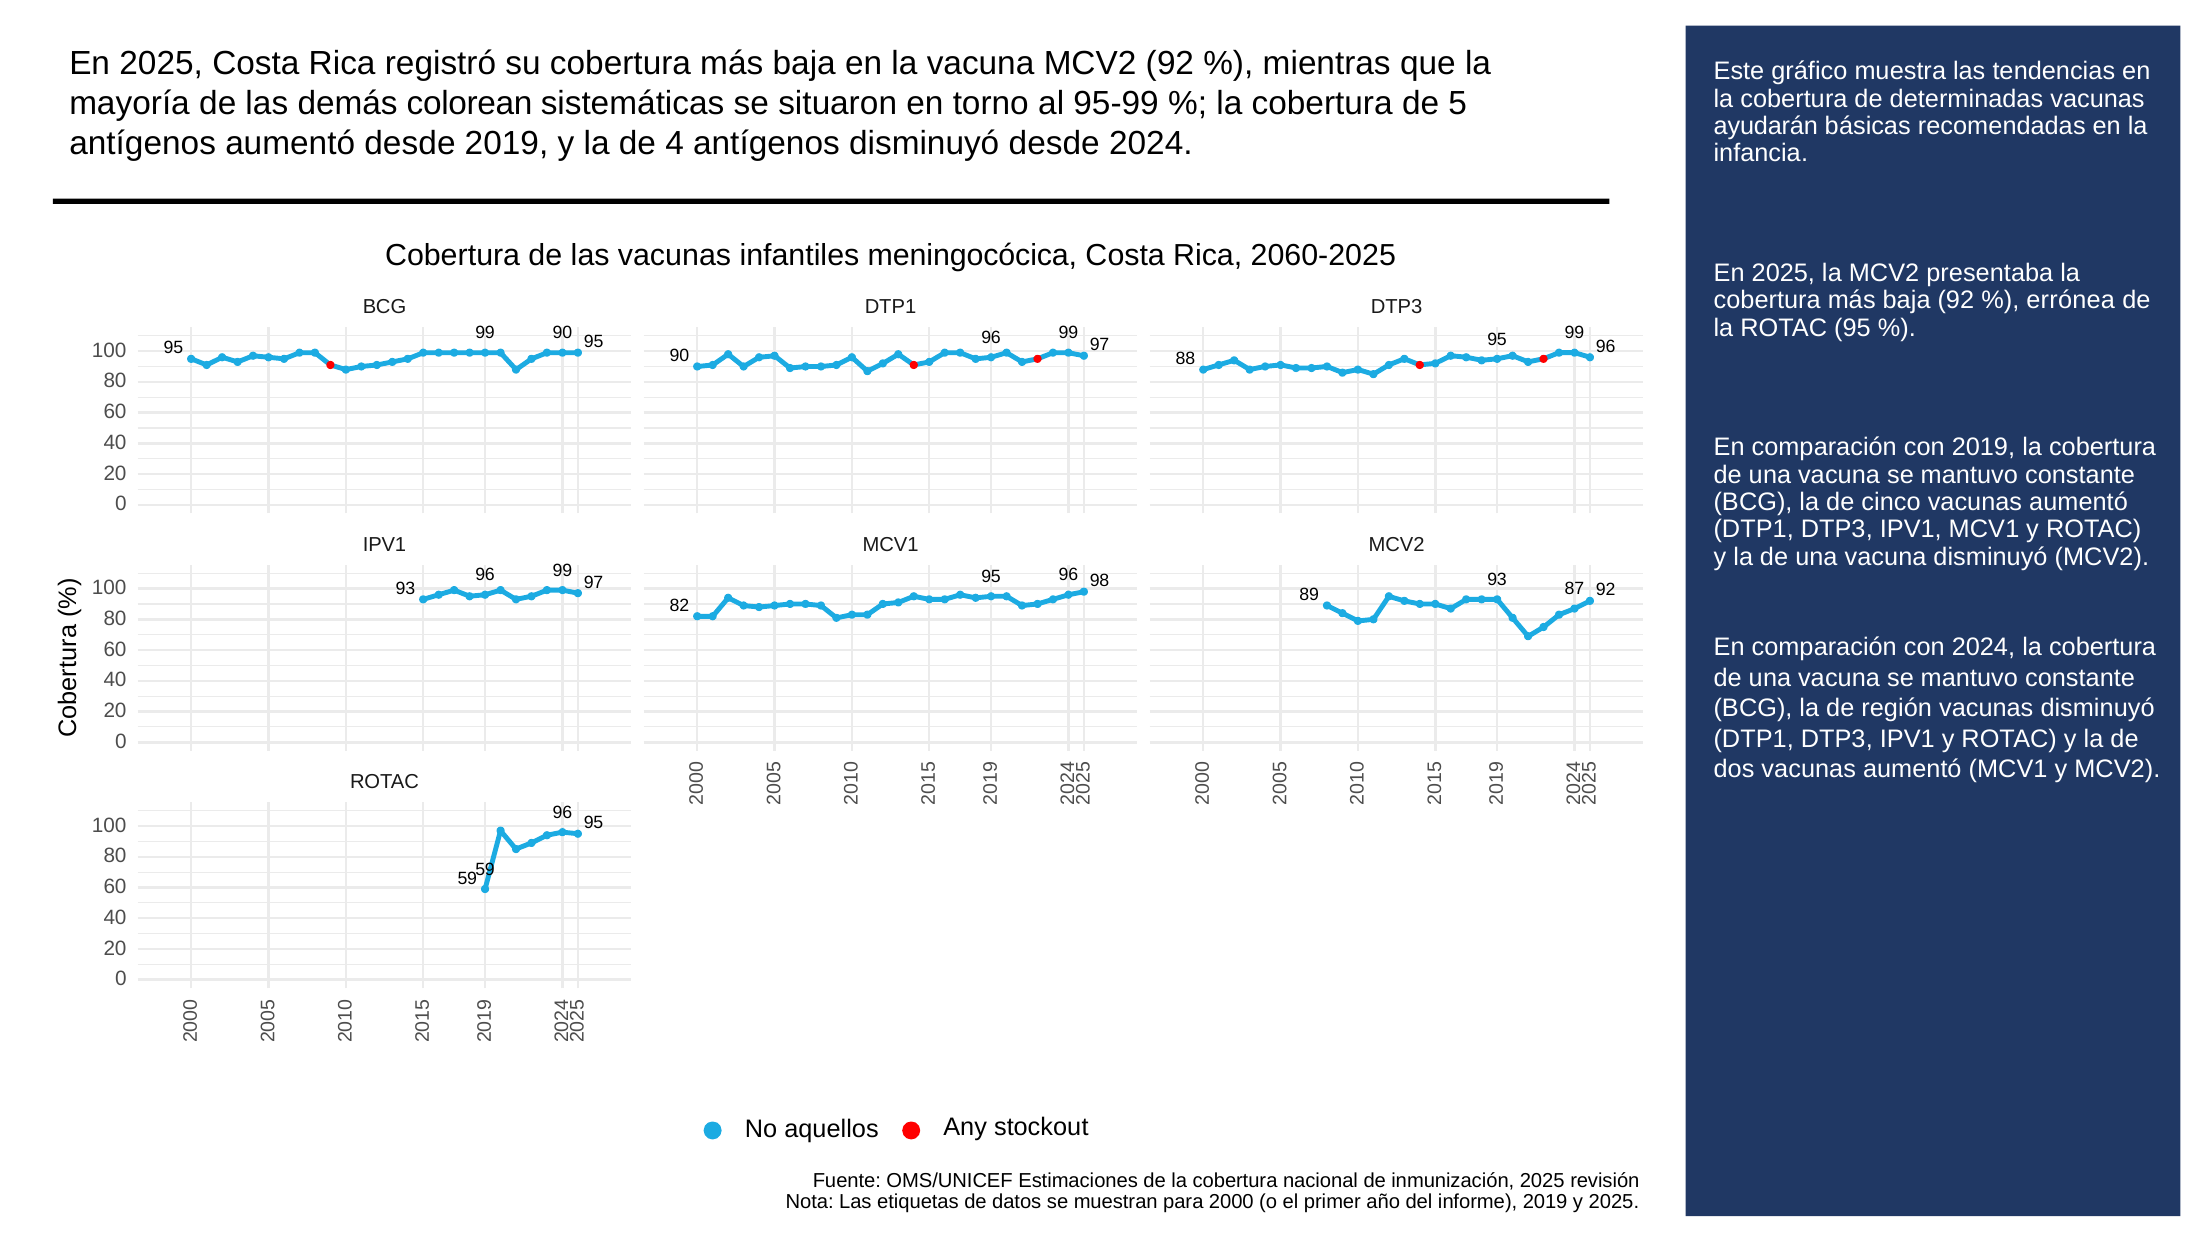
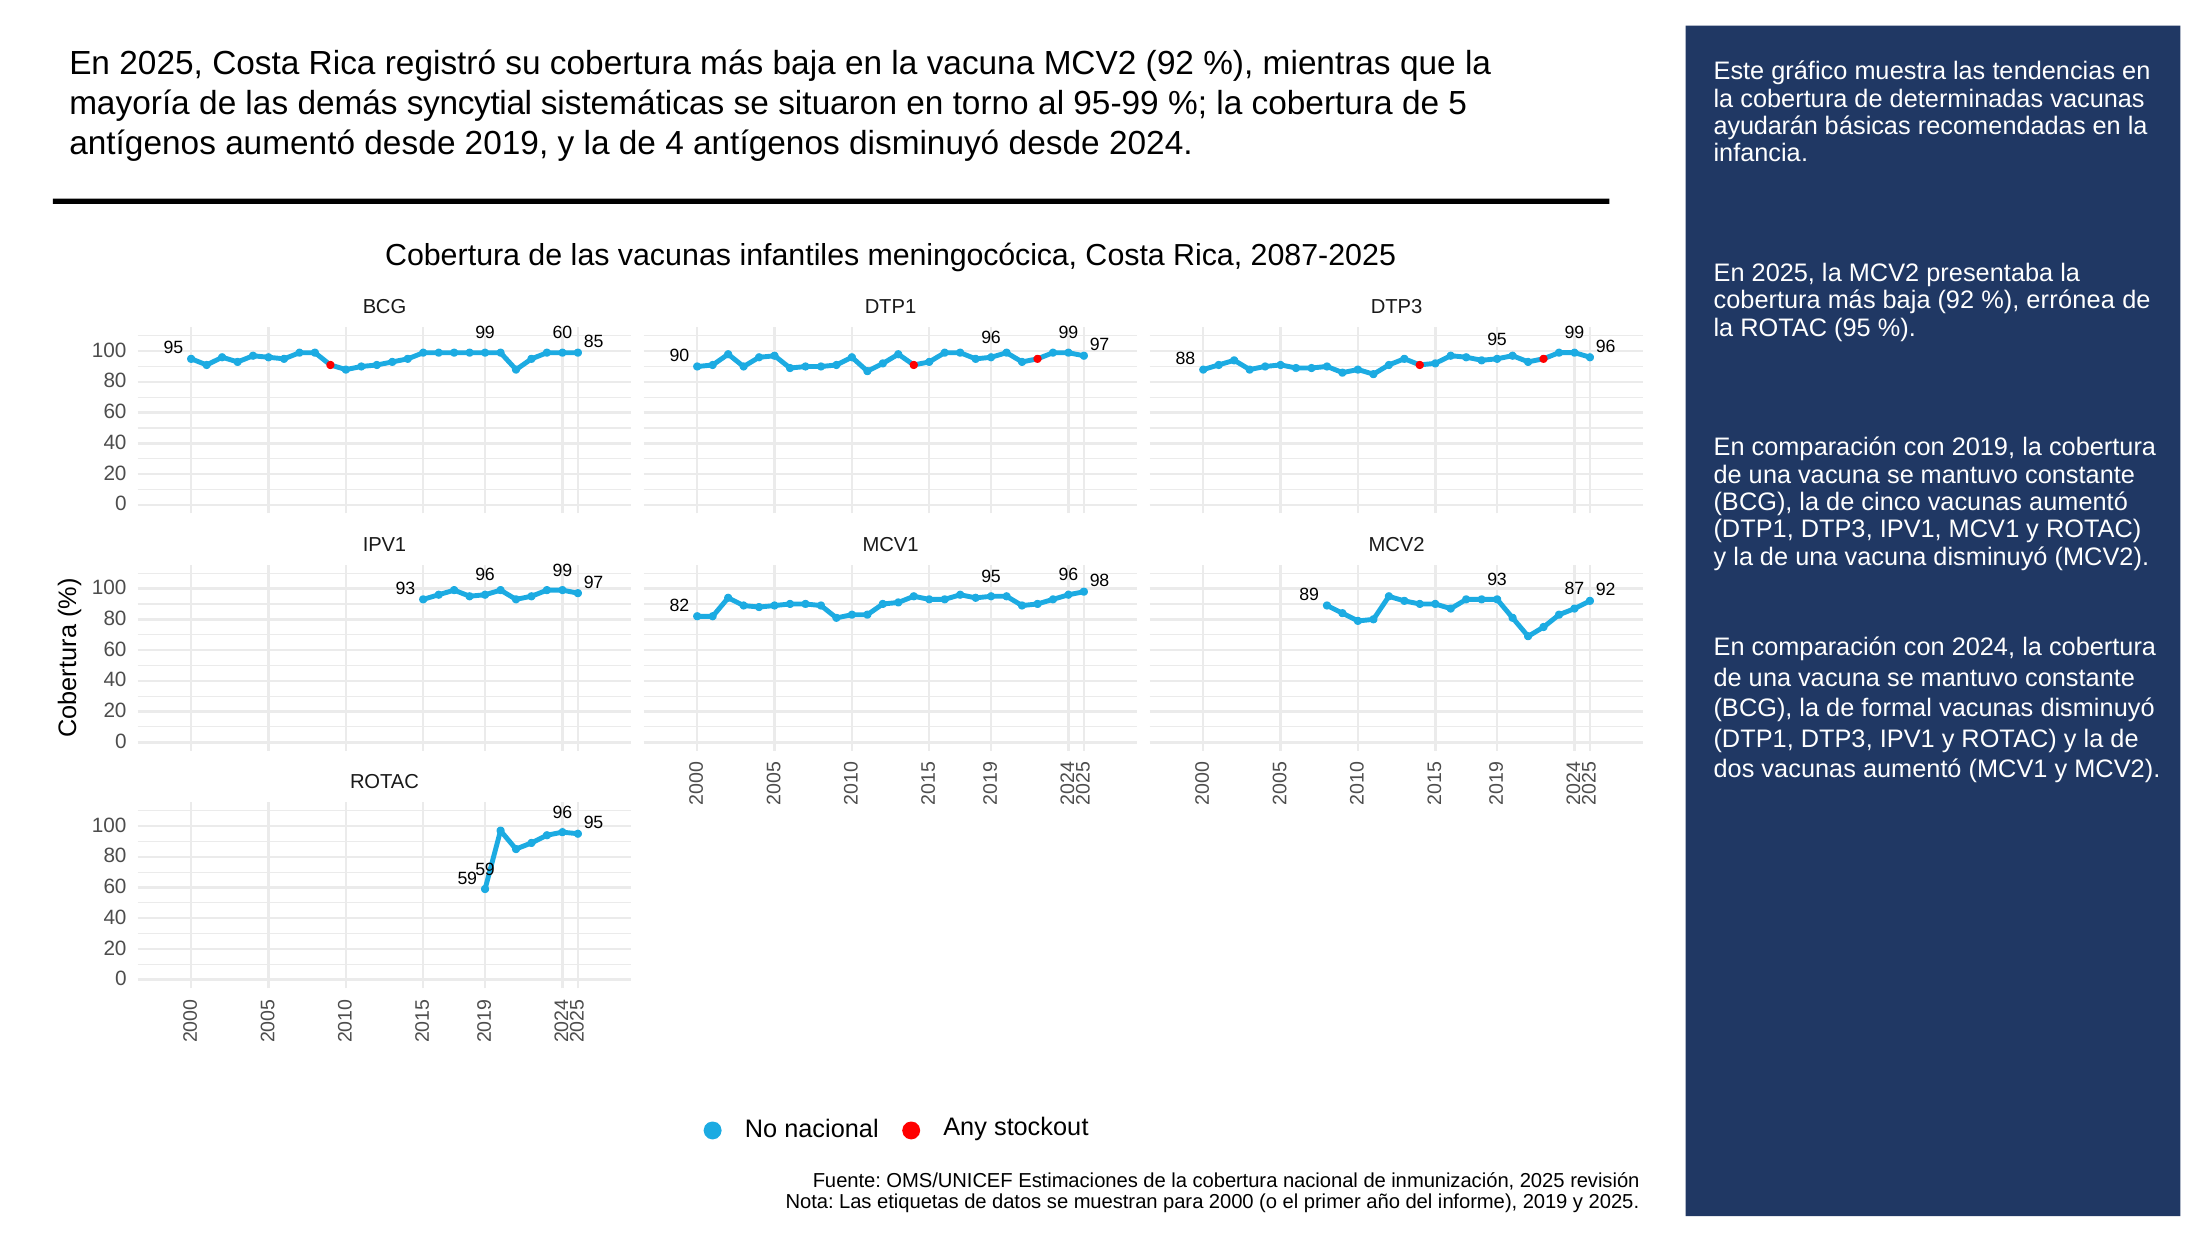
colorean: colorean -> syncytial (470, 104)
2060-2025: 2060-2025 -> 2087-2025 (1323, 255)
99 90: 90 -> 60 (562, 333)
95 95: 95 -> 85 (594, 342)
región: región -> formal (1897, 708)
No aquellos: aquellos -> nacional (832, 1129)
